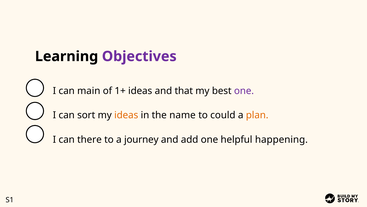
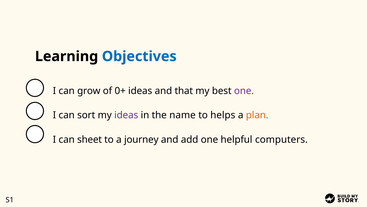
Objectives colour: purple -> blue (139, 56)
main: main -> grow (89, 91)
1+: 1+ -> 0+ (120, 91)
ideas colour: orange -> purple (126, 115)
could: could -> helps (223, 115)
there: there -> sheet (90, 139)
happening: happening -> computers (281, 139)
